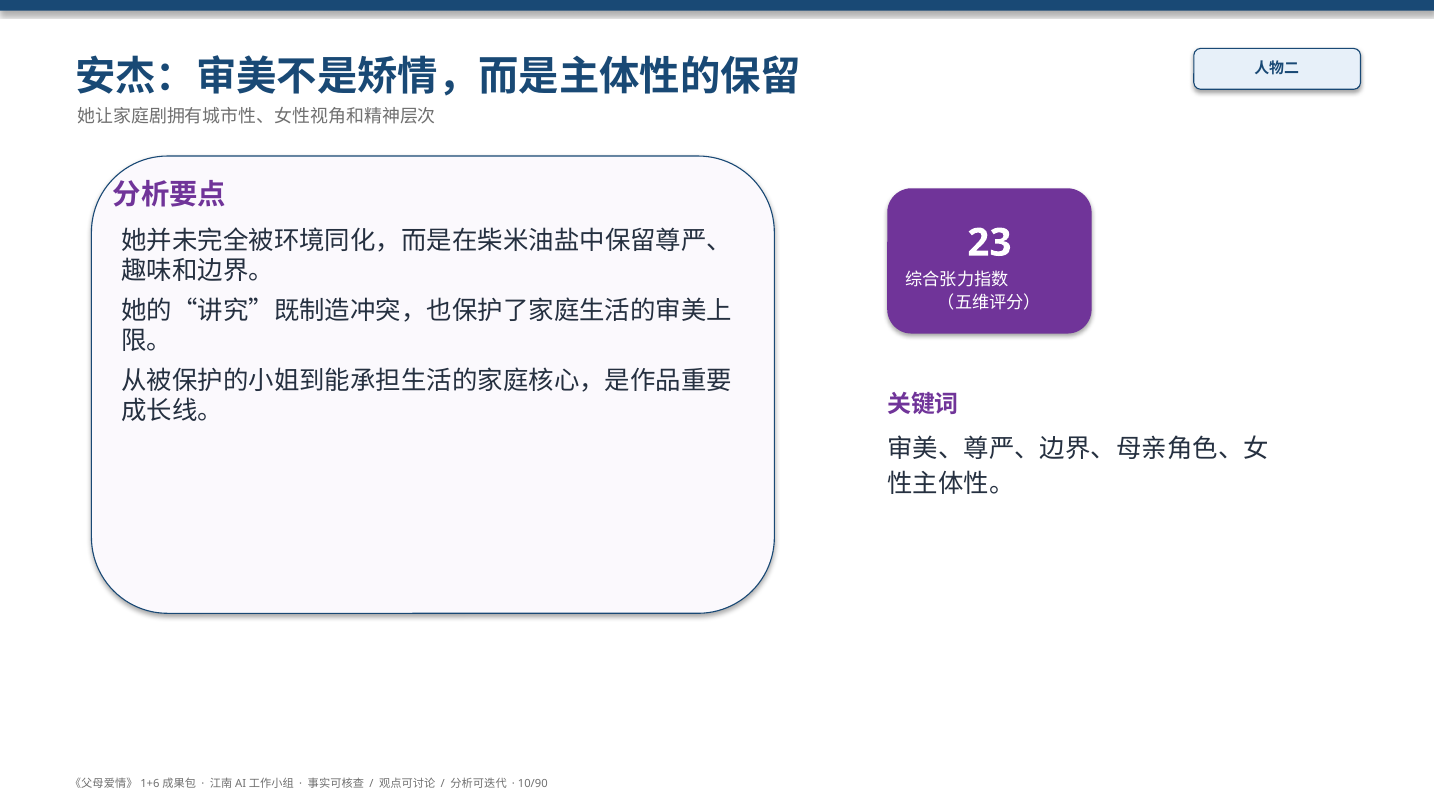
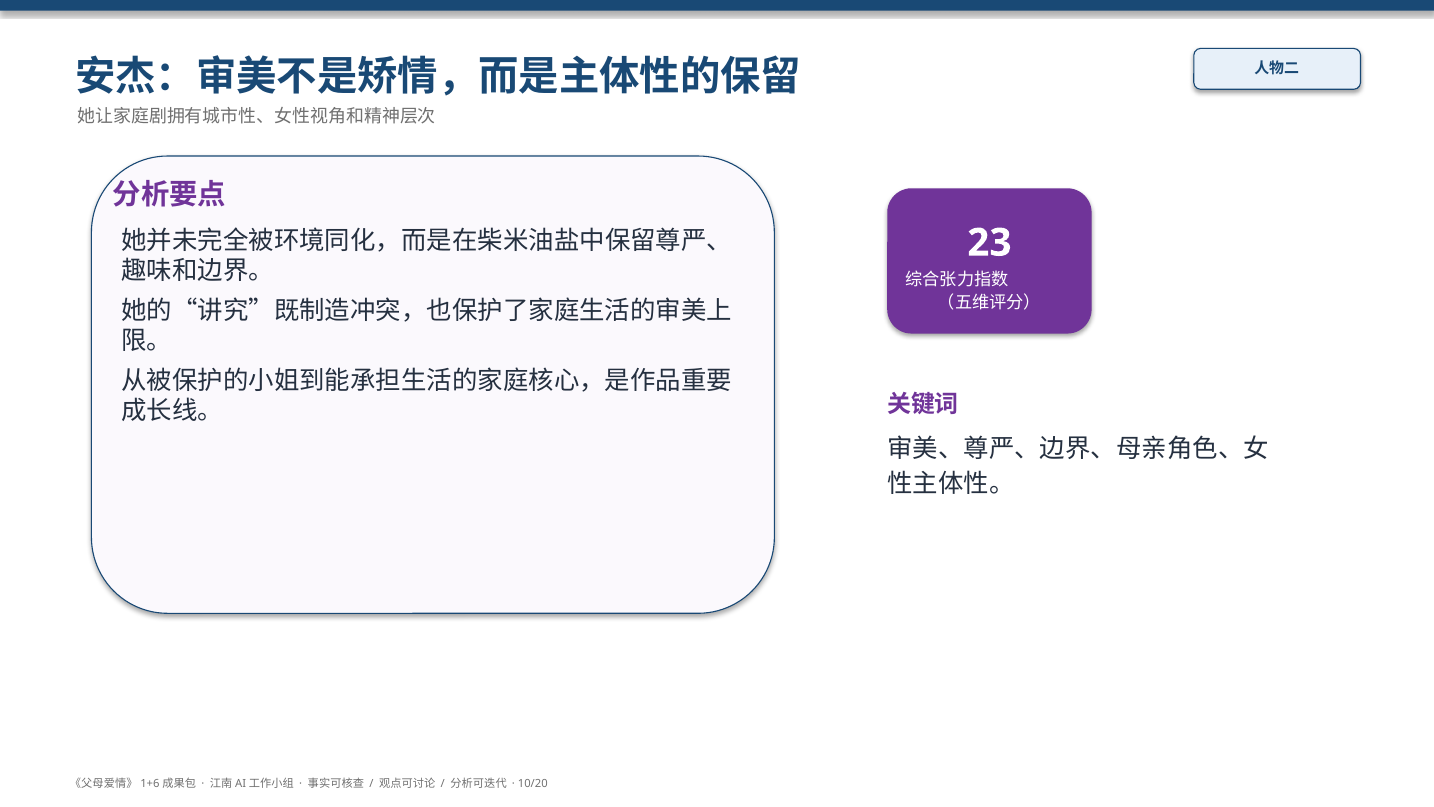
10/90: 10/90 -> 10/20 (533, 784)
